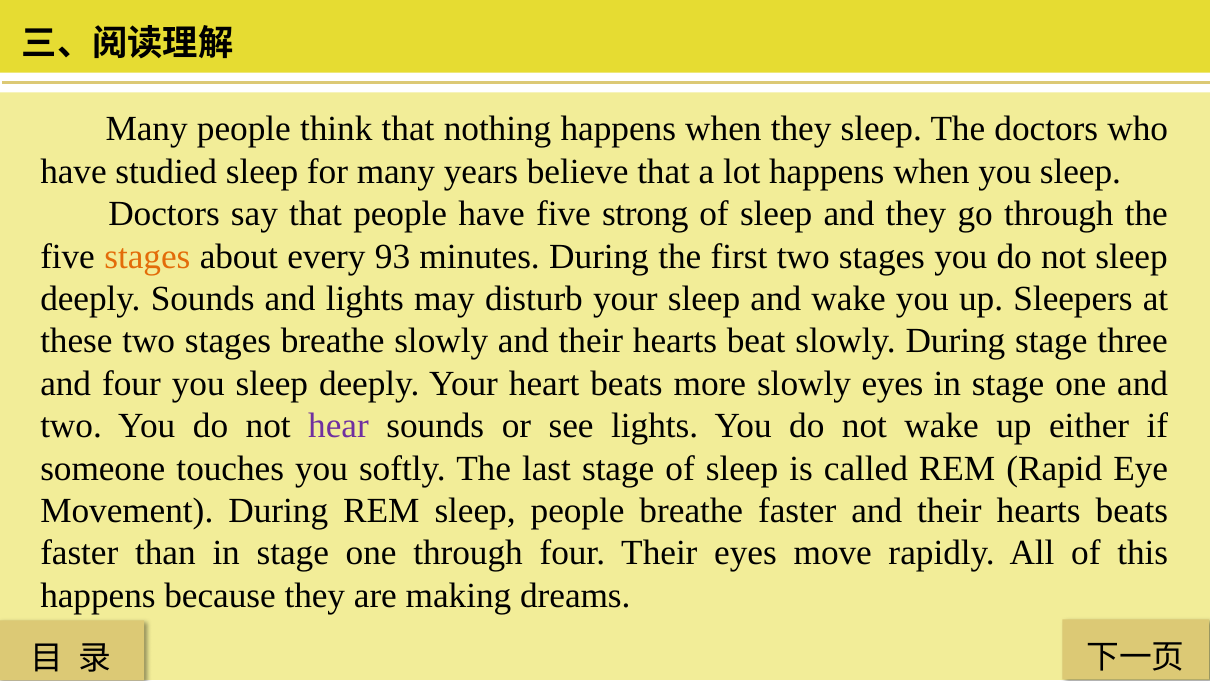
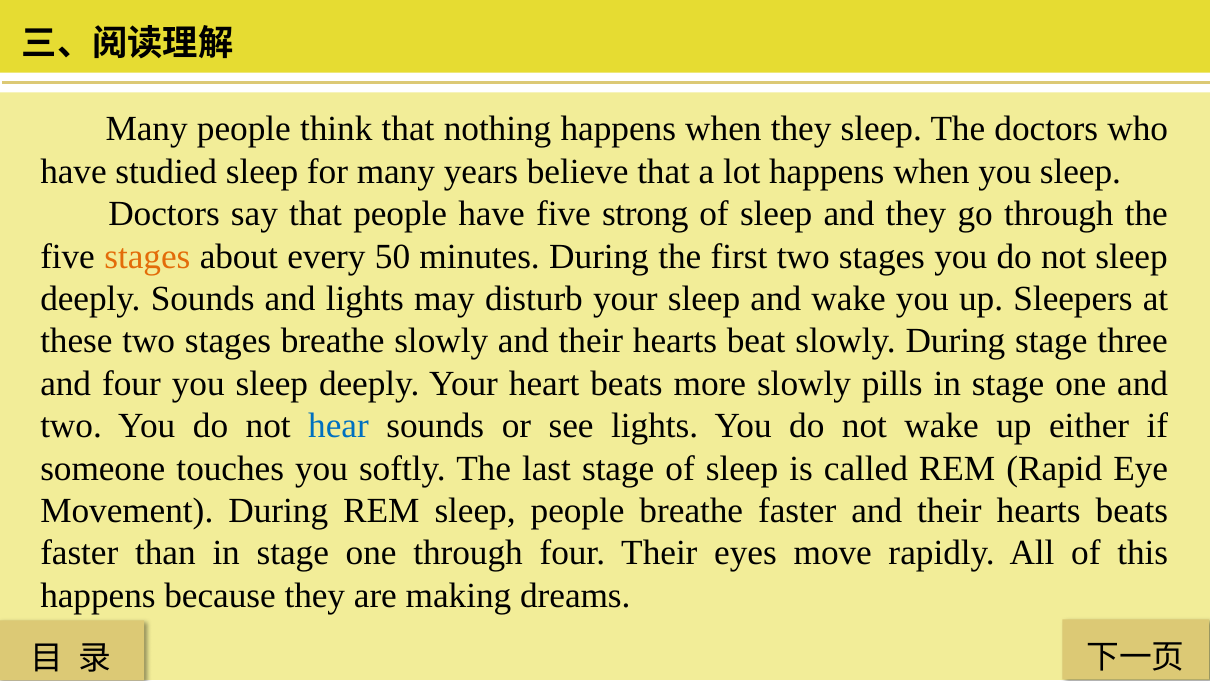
93: 93 -> 50 (393, 256)
slowly eyes: eyes -> pills (892, 383)
hear colour: purple -> blue (339, 426)
